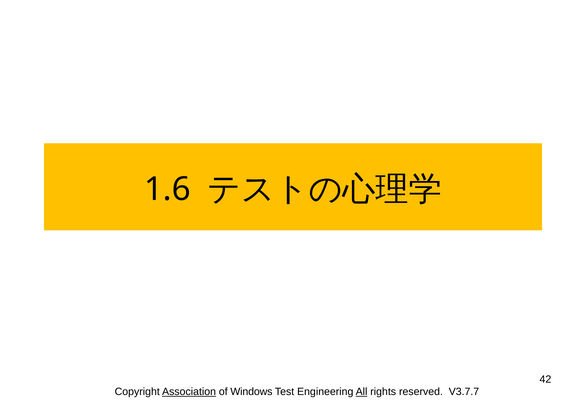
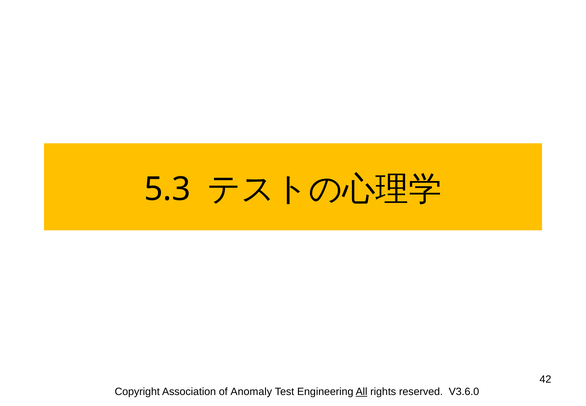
1.6: 1.6 -> 5.3 (167, 189)
Association underline: present -> none (189, 392)
Windows: Windows -> Anomaly (251, 392)
V3.7.7: V3.7.7 -> V3.6.0 (464, 392)
